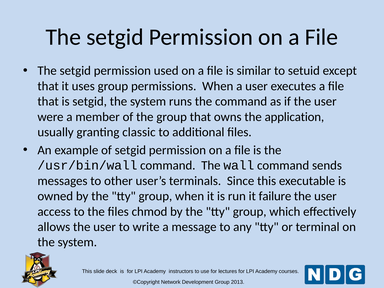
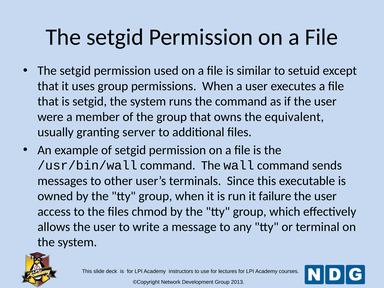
application: application -> equivalent (294, 117)
classic: classic -> server (139, 132)
